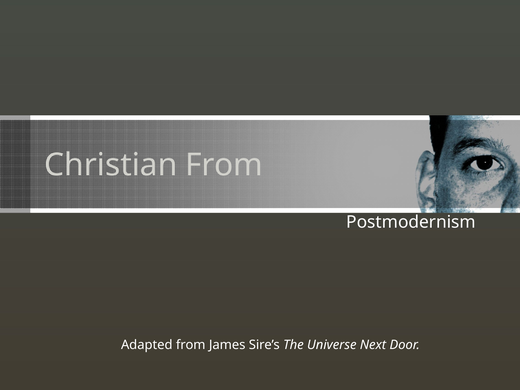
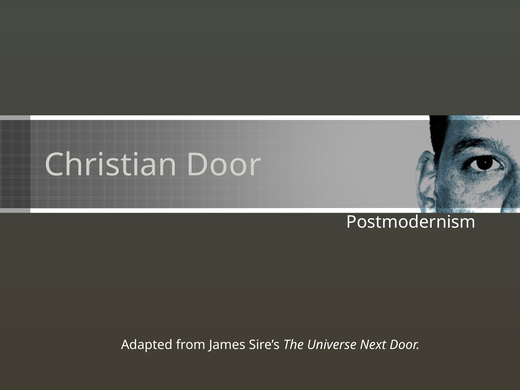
Christian From: From -> Door (224, 165)
